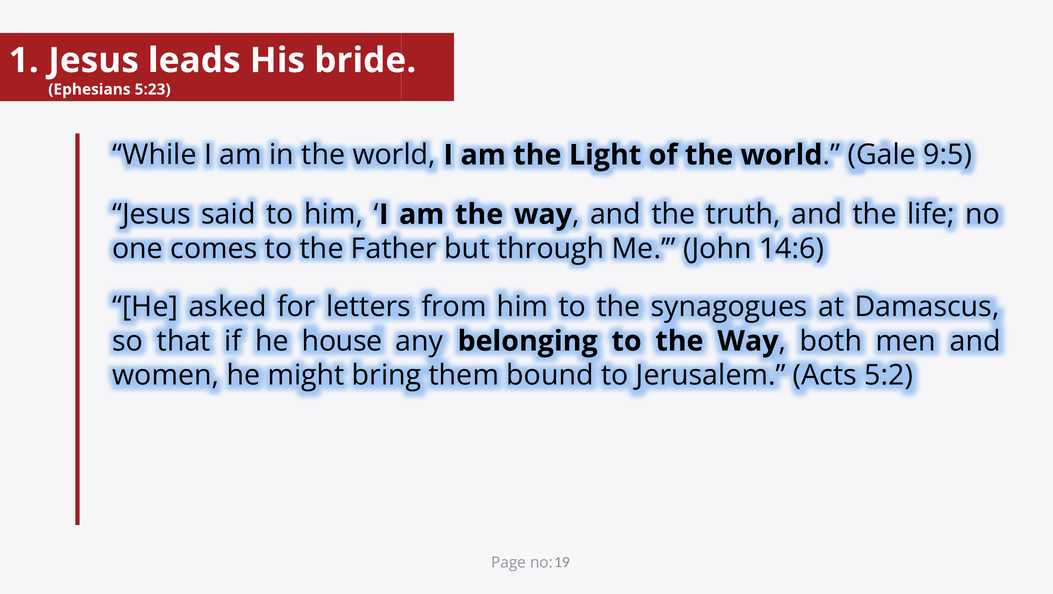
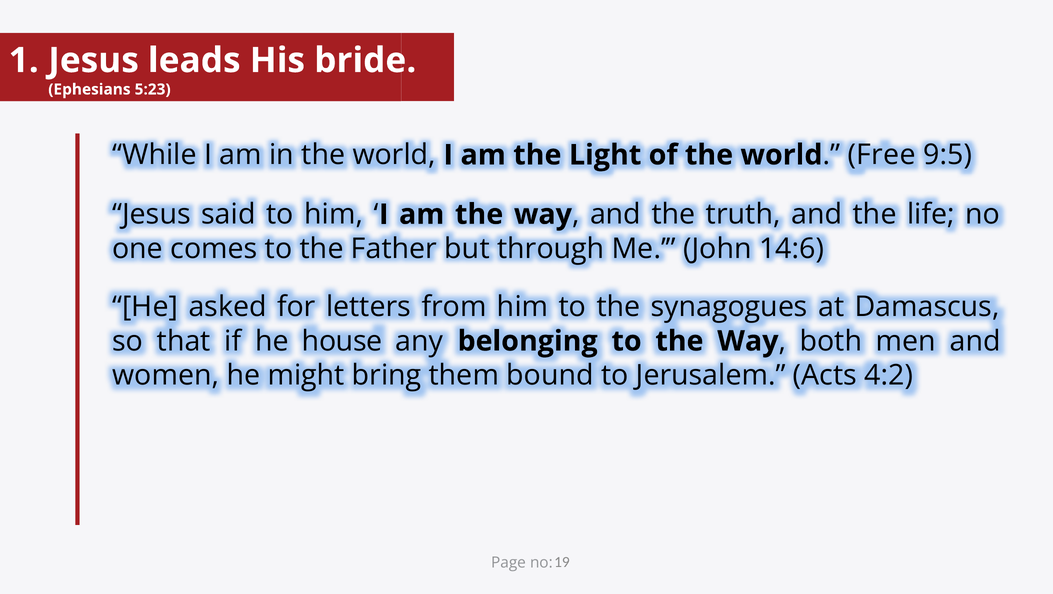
Gale: Gale -> Free (882, 155)
5:2: 5:2 -> 4:2 (889, 375)
